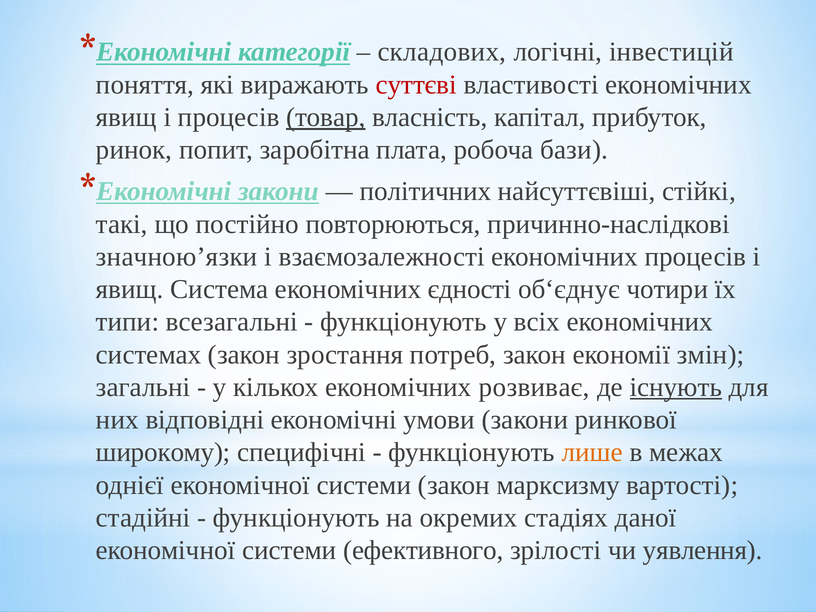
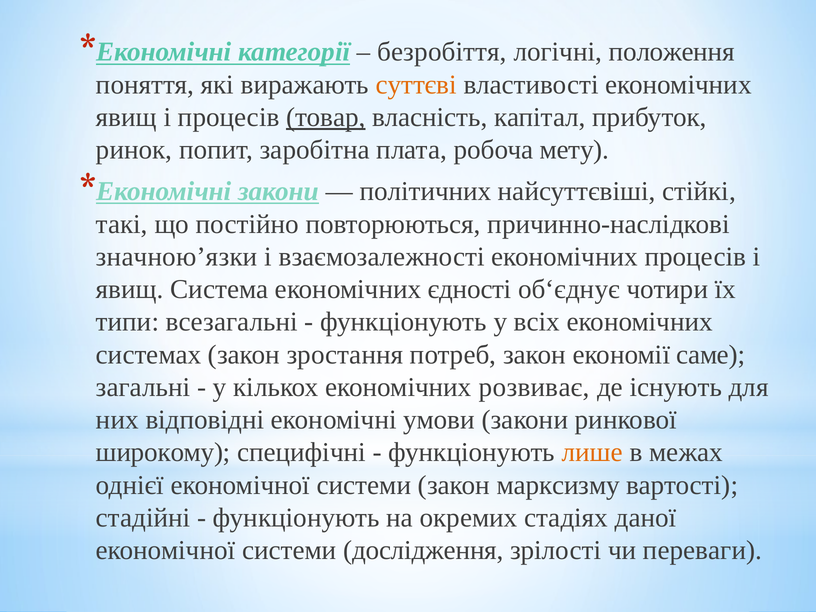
складових: складових -> безробіття (442, 52)
інвестицій: інвестицій -> положення (672, 52)
суттєві colour: red -> orange (416, 85)
бази: бази -> мету (574, 150)
змін: змін -> саме (711, 355)
існують underline: present -> none (676, 387)
ефективного: ефективного -> дослідження (423, 550)
уявлення: уявлення -> переваги (703, 550)
